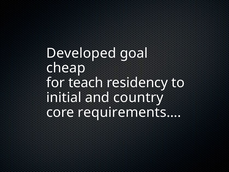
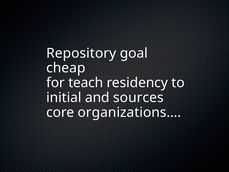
Developed: Developed -> Repository (81, 53)
country: country -> sources (138, 97)
requirements…: requirements… -> organizations… (129, 112)
